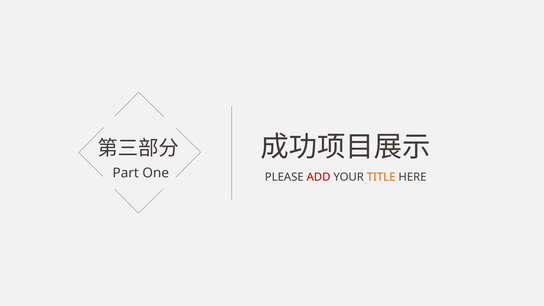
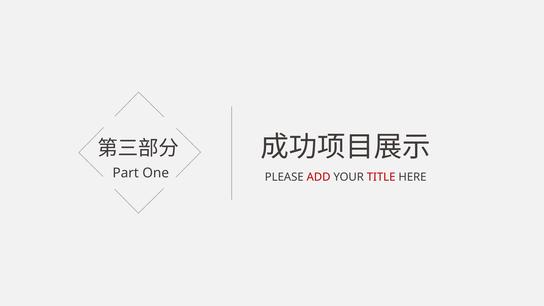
TITLE colour: orange -> red (381, 177)
